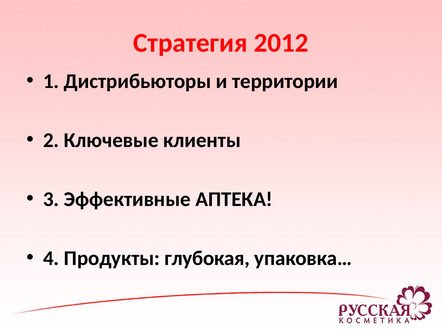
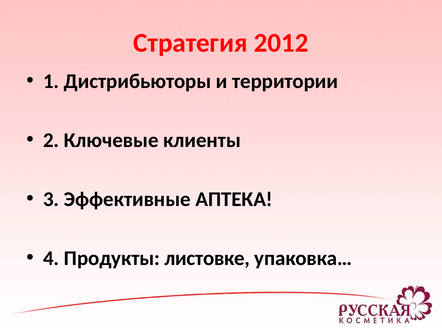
глубокая: глубокая -> листовке (207, 258)
